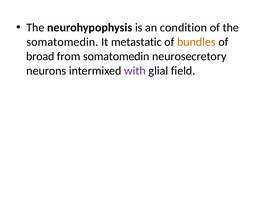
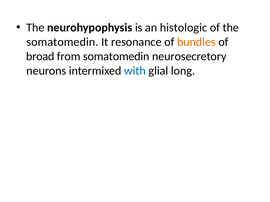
condition: condition -> histologic (184, 28)
metastatic: metastatic -> resonance (136, 42)
with colour: purple -> blue (135, 71)
field: field -> long (183, 71)
